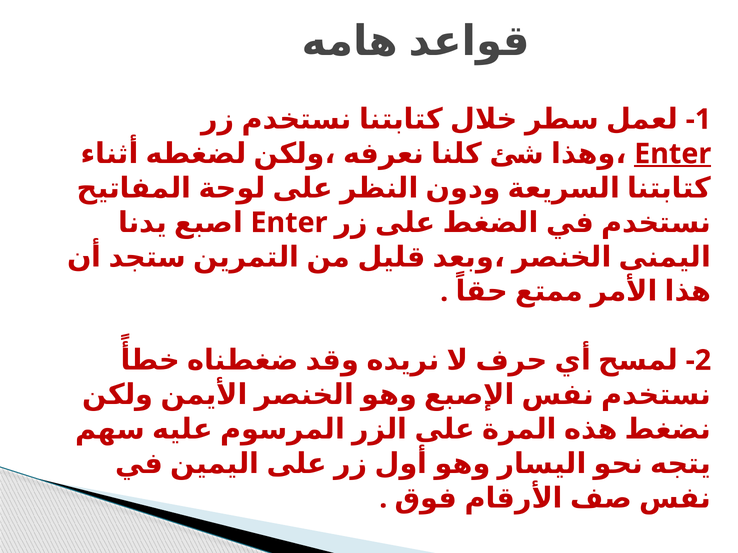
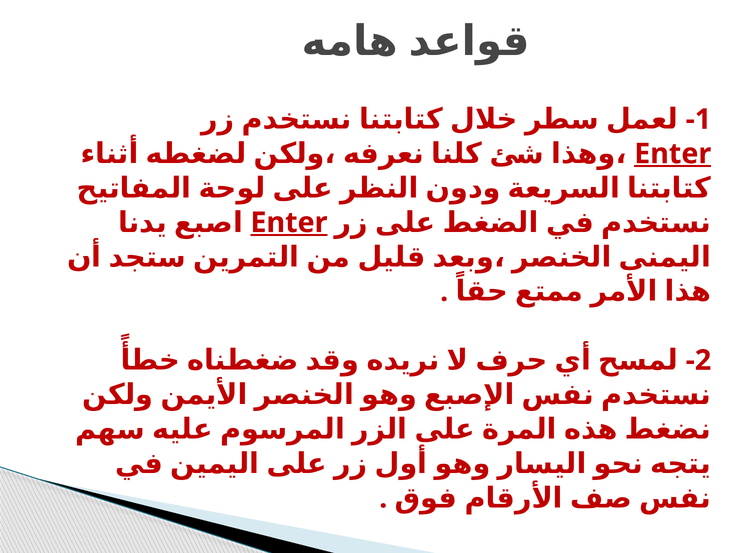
Enter underline: none -> present (289, 223)
